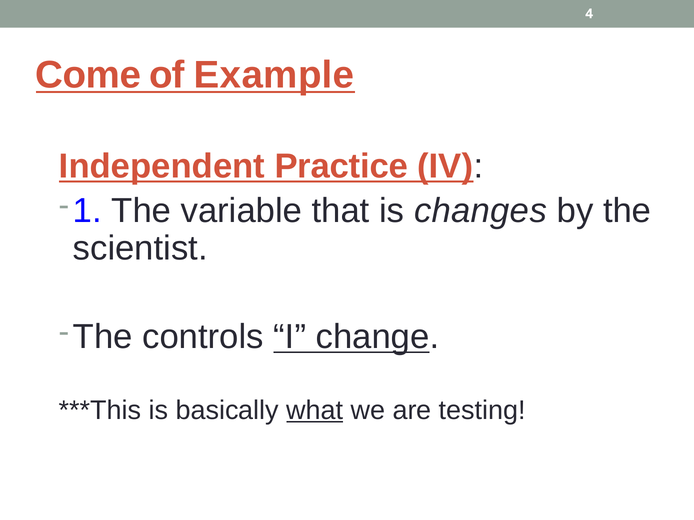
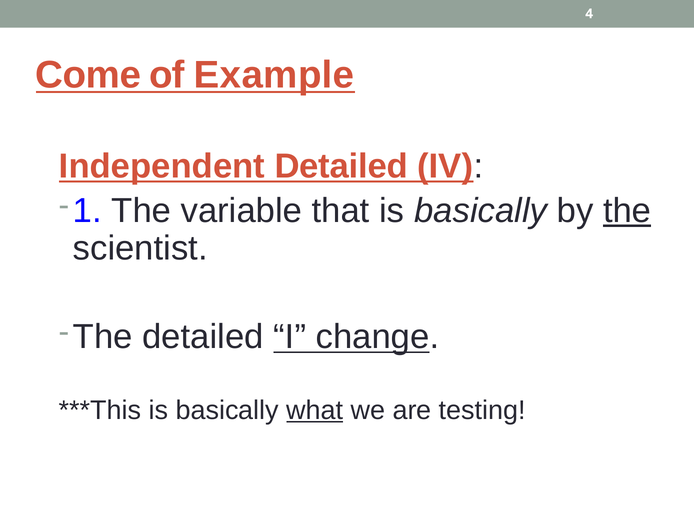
Independent Practice: Practice -> Detailed (341, 167)
that is changes: changes -> basically (481, 211)
the underline: none -> present (627, 211)
The controls: controls -> detailed (203, 337)
